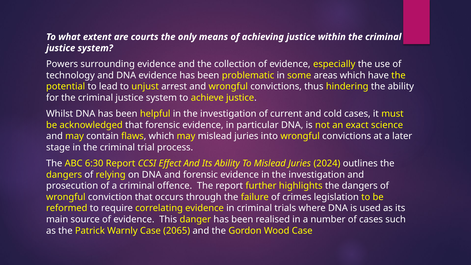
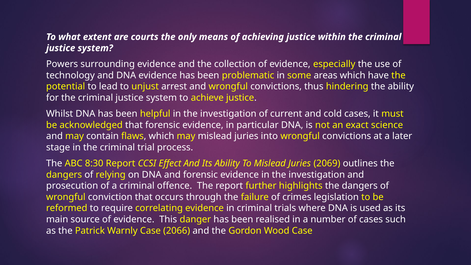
6:30: 6:30 -> 8:30 (94, 163)
2024: 2024 -> 2069 (327, 163)
2065: 2065 -> 2066 (177, 231)
